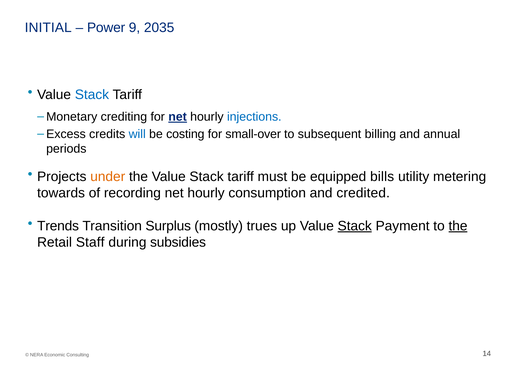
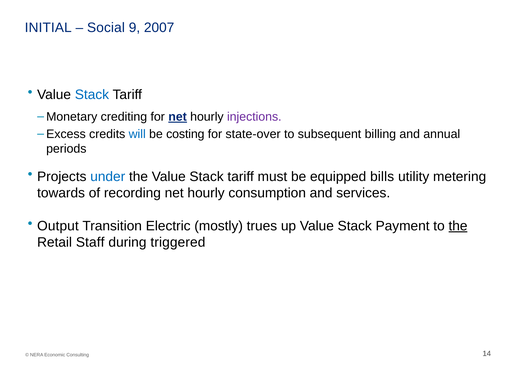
Power: Power -> Social (106, 28)
2035: 2035 -> 2007 (159, 28)
injections colour: blue -> purple (254, 117)
small-over: small-over -> state-over (253, 134)
under colour: orange -> blue (108, 176)
credited: credited -> services (363, 193)
Trends: Trends -> Output (58, 226)
Surplus: Surplus -> Electric (168, 226)
Stack underline: present -> none (355, 226)
subsidies: subsidies -> triggered (178, 242)
